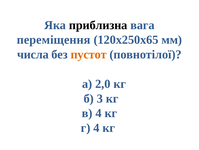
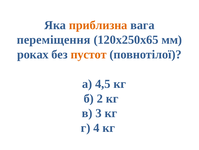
приблизна colour: black -> orange (98, 25)
числа: числа -> роках (33, 54)
2,0: 2,0 -> 4,5 (103, 83)
3: 3 -> 2 (100, 98)
в 4: 4 -> 3 (98, 113)
